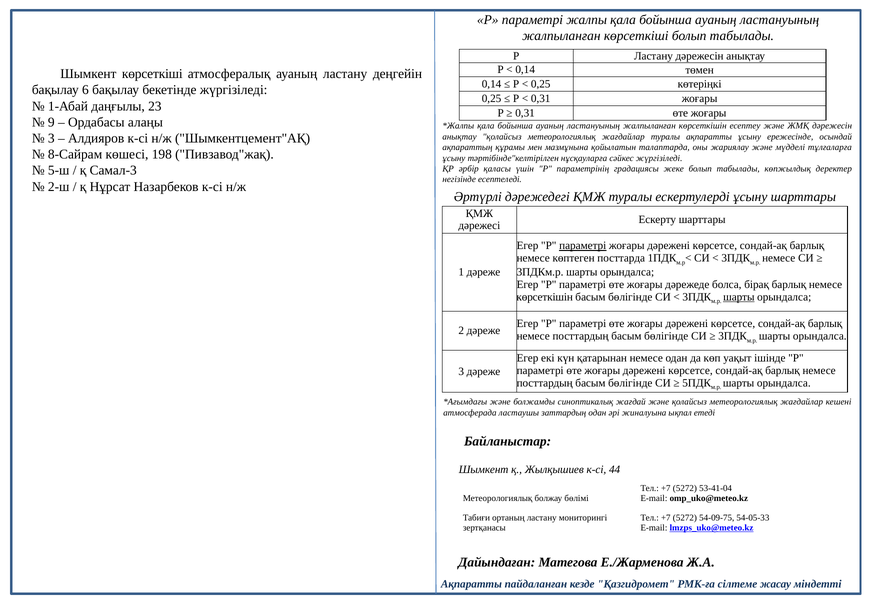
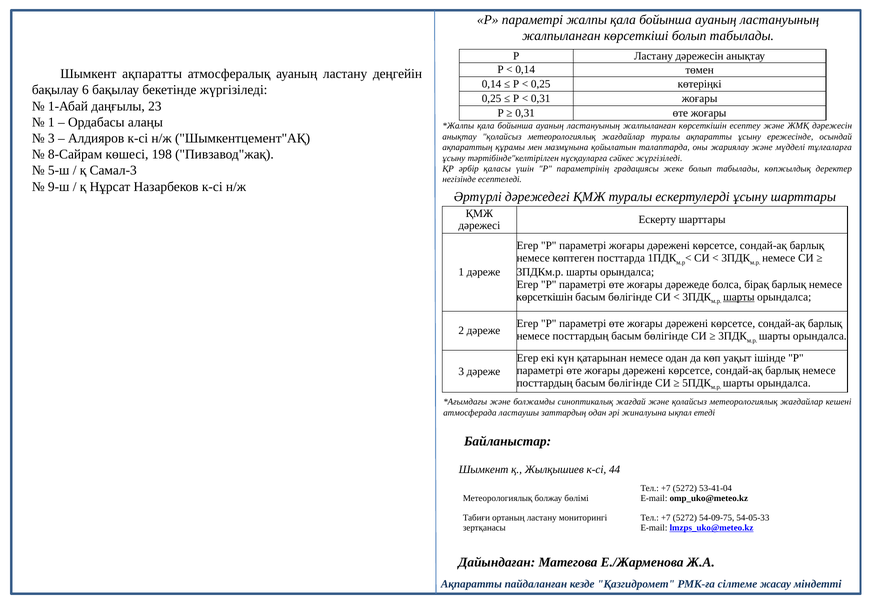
Шымкент көрсеткіші: көрсеткіші -> ақпаратты (152, 74)
9: 9 -> 1 (51, 122)
2-ш: 2-ш -> 9-ш (59, 187)
параметрі underline: present -> none (583, 246)
